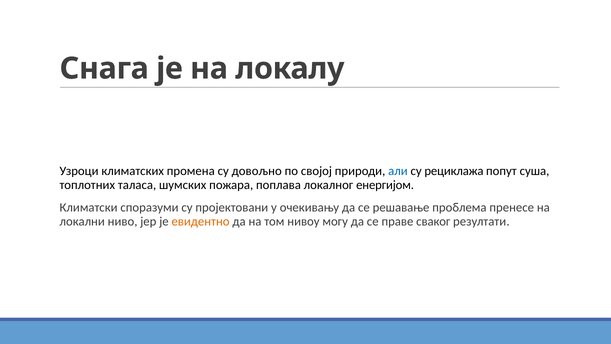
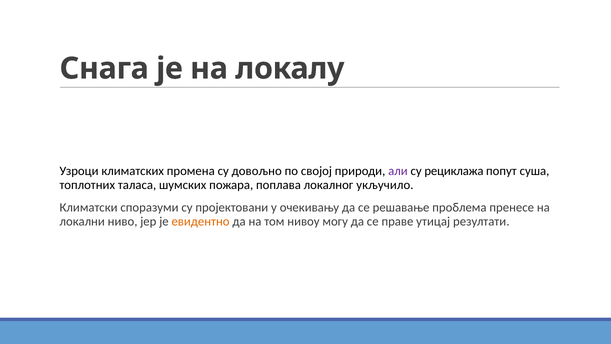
али colour: blue -> purple (398, 171)
енергијом: енергијом -> укључило (385, 185)
сваког: сваког -> утицај (433, 221)
